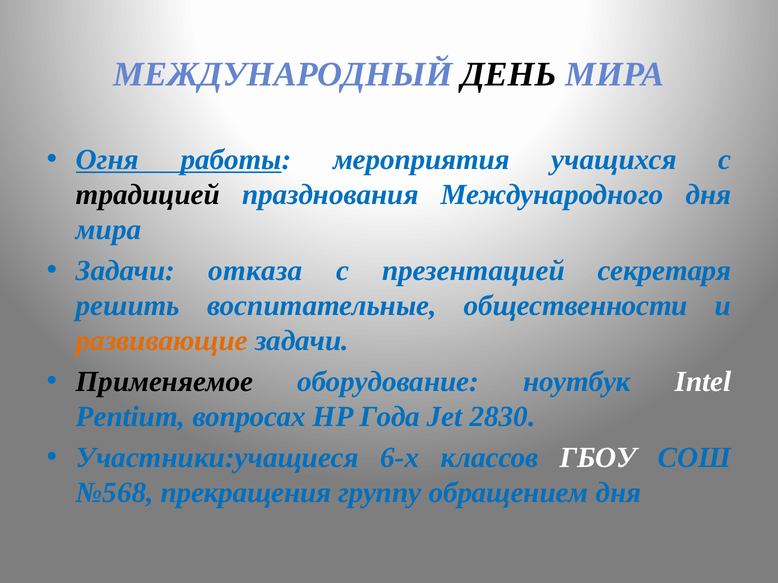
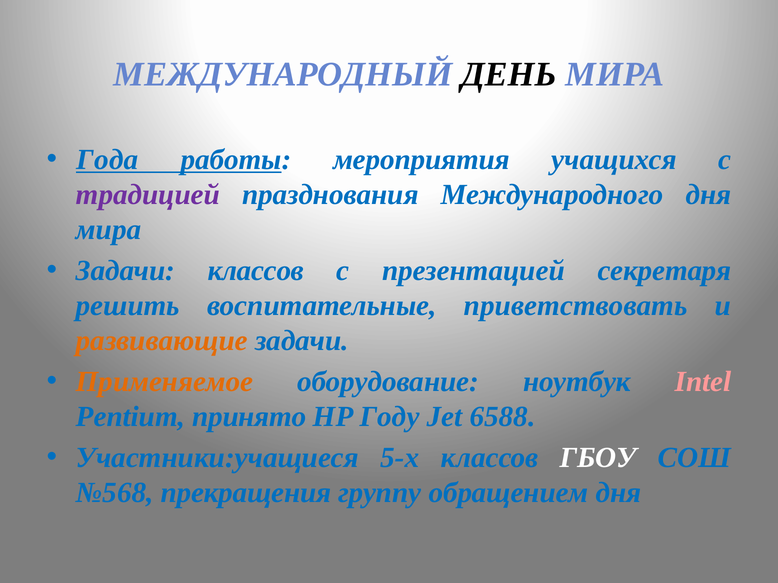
Огня: Огня -> Года (107, 160)
традицией colour: black -> purple (148, 195)
Задачи отказа: отказа -> классов (256, 271)
общественности: общественности -> приветствовать (576, 306)
Применяемое colour: black -> orange (165, 382)
Intel colour: white -> pink (703, 382)
вопросах: вопросах -> принято (249, 417)
Года: Года -> Году (390, 417)
2830: 2830 -> 6588 (503, 417)
6-х: 6-х -> 5-х (400, 458)
